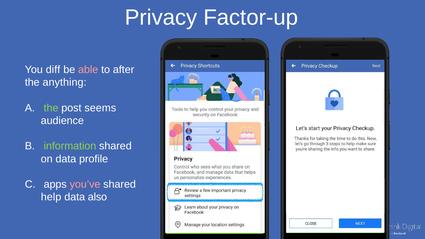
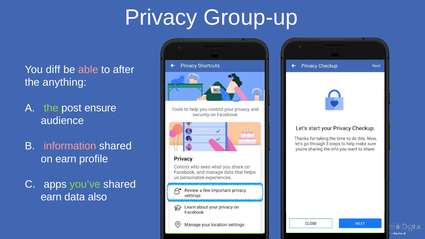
Factor-up: Factor-up -> Group-up (251, 18)
seems: seems -> ensure (100, 108)
information colour: light green -> pink (70, 146)
on data: data -> earn (66, 159)
you’ve colour: pink -> light green (85, 184)
help: help -> earn (51, 197)
